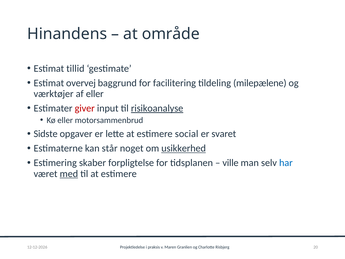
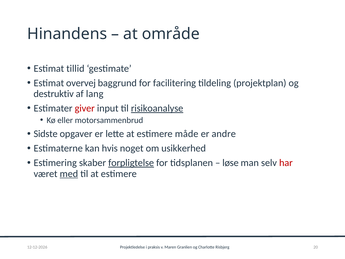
milepælene: milepælene -> projektplan (260, 83)
værktøjer: værktøjer -> destruktiv (54, 94)
af eller: eller -> lang (95, 94)
social: social -> måde (187, 134)
svaret: svaret -> andre (224, 134)
står: står -> hvis (110, 148)
usikkerhed underline: present -> none (184, 148)
forpligtelse underline: none -> present (131, 163)
ville: ville -> løse (231, 163)
har colour: blue -> red (286, 163)
